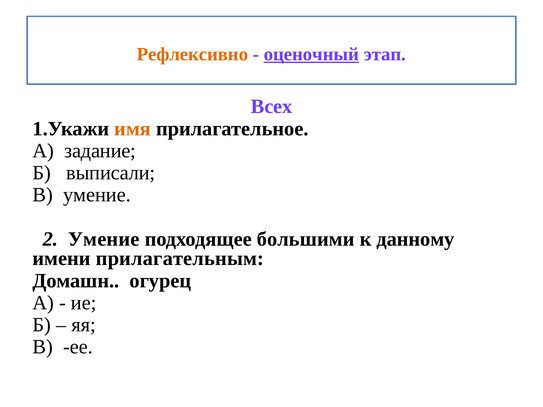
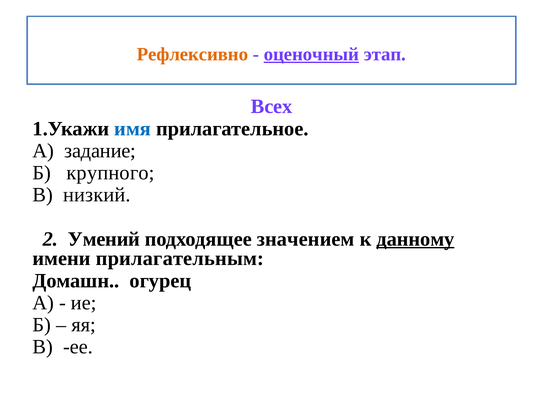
имя colour: orange -> blue (133, 129)
выписали: выписали -> крупного (111, 173)
В умение: умение -> низкий (97, 195)
2 Умение: Умение -> Умений (104, 239)
большими: большими -> значением (306, 239)
данному underline: none -> present (415, 239)
